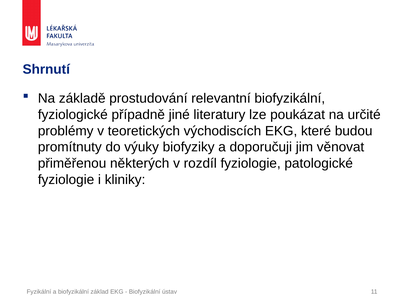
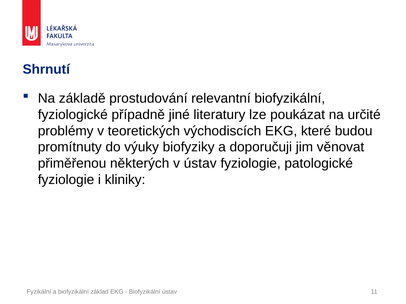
v rozdíl: rozdíl -> ústav (200, 164)
